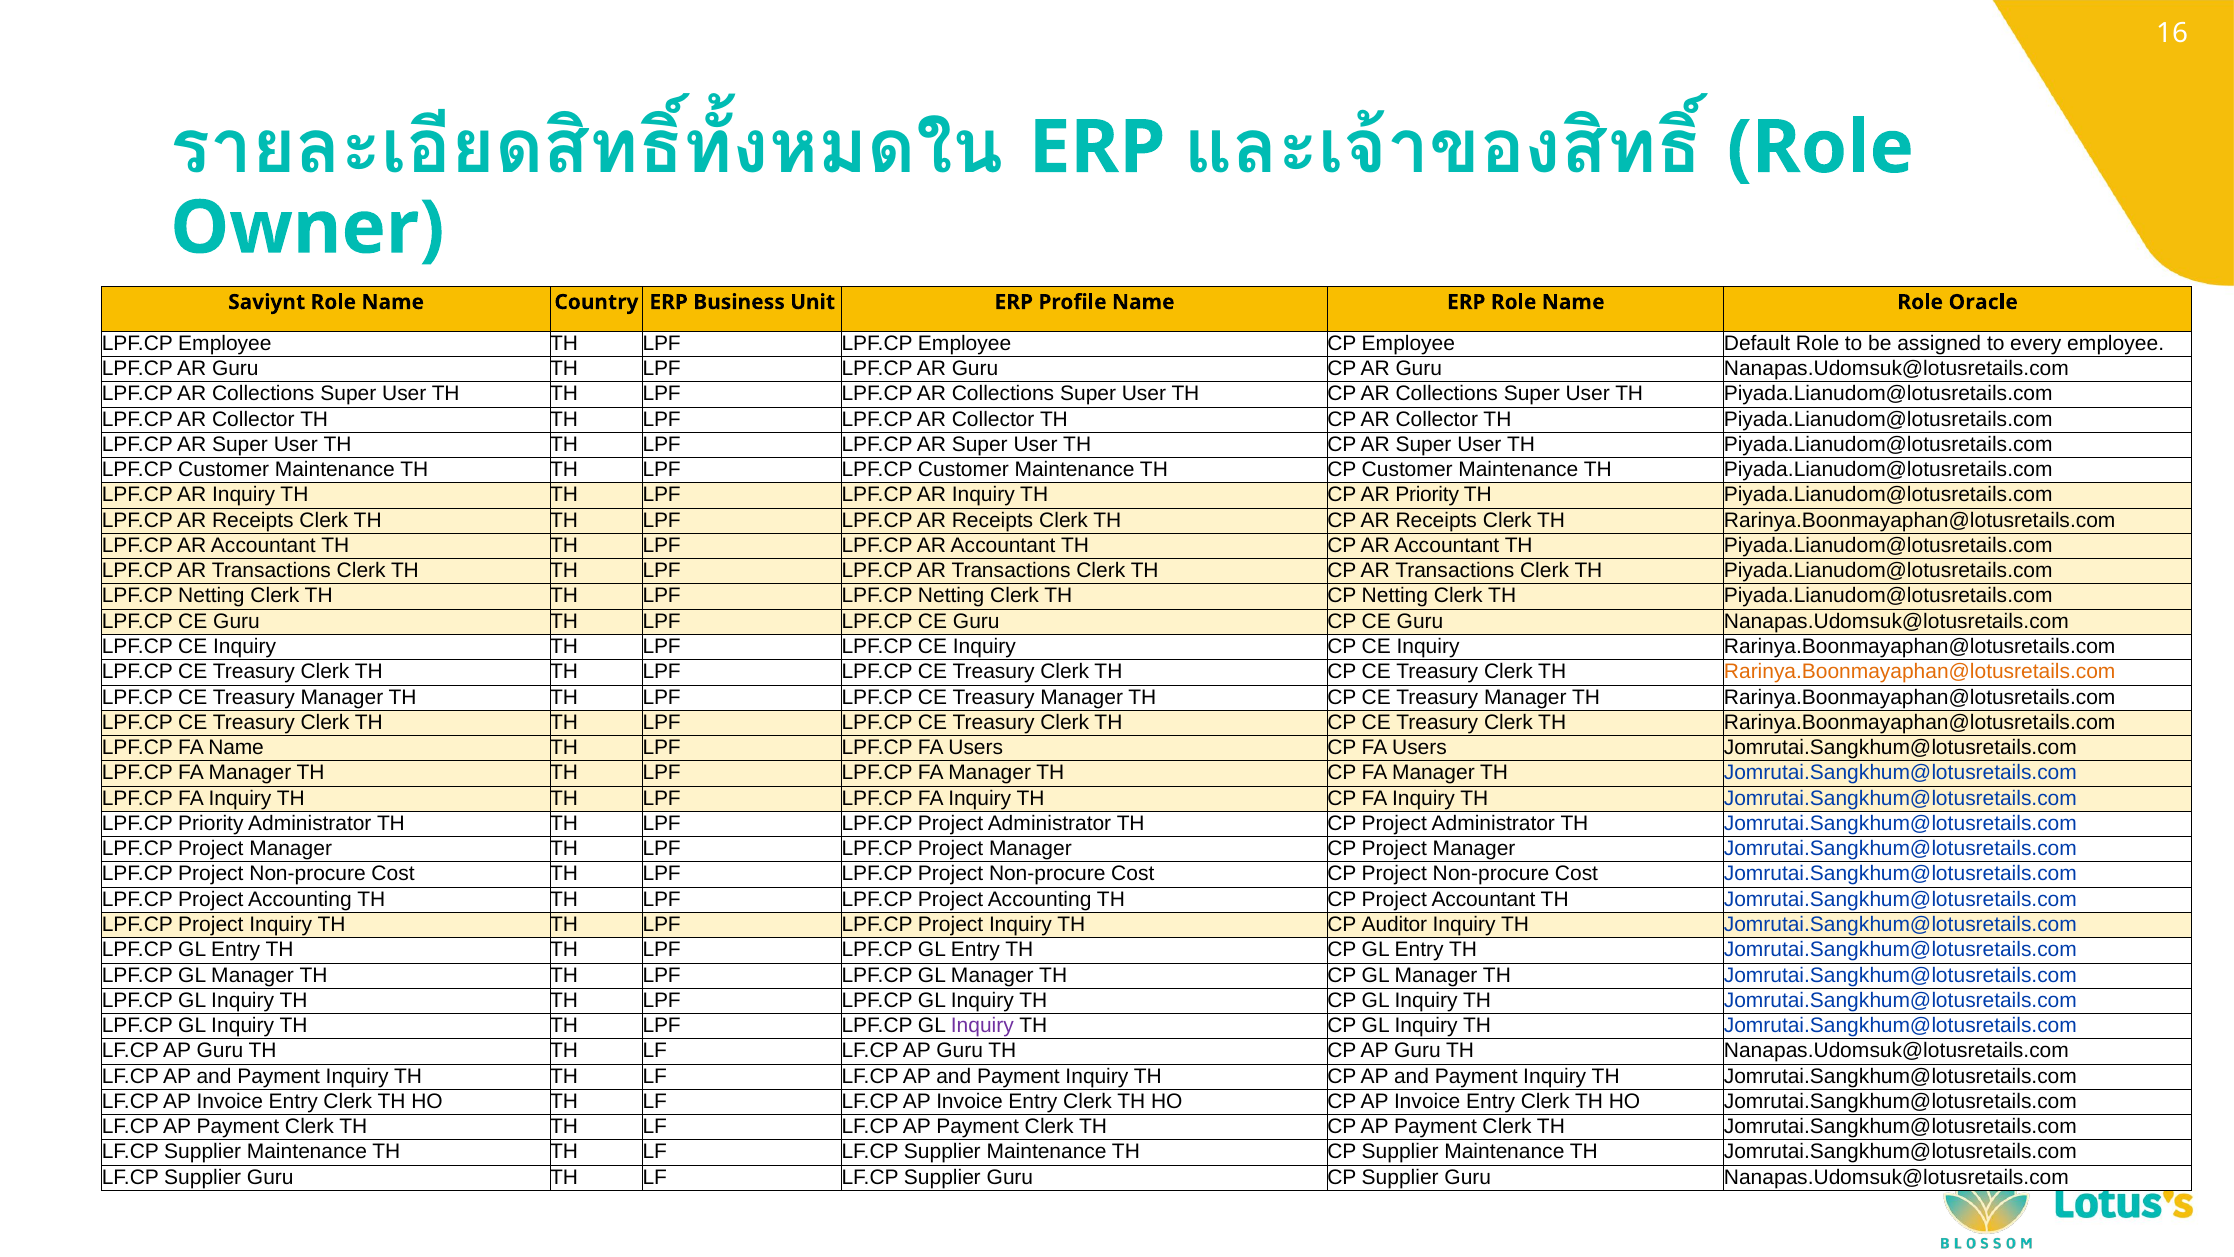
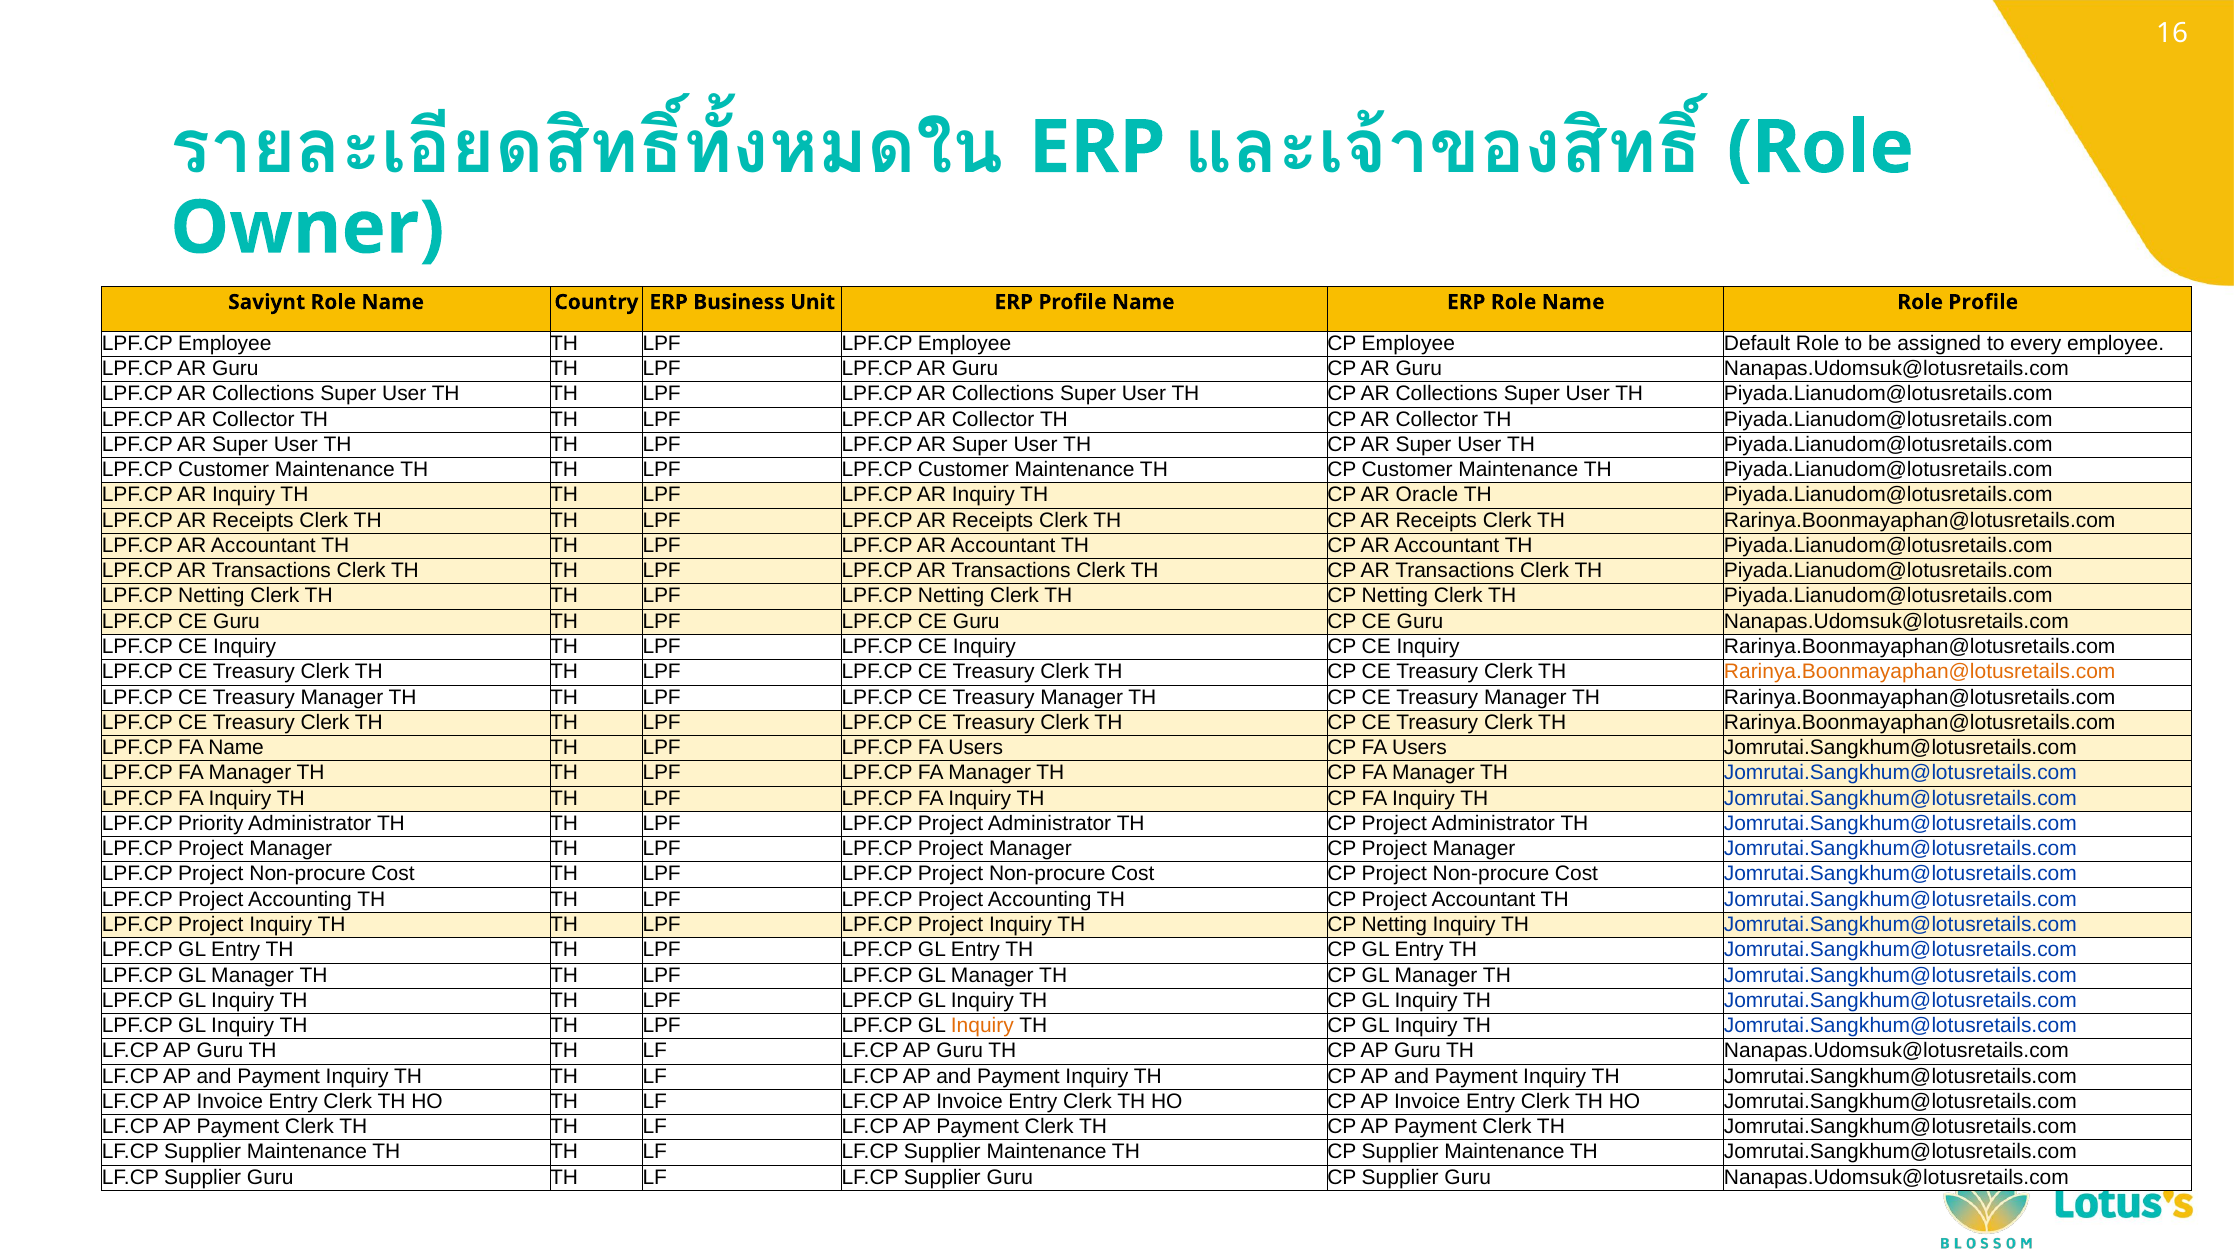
Role Oracle: Oracle -> Profile (1983, 302)
AR Priority: Priority -> Oracle (1427, 495)
Inquiry TH CP Auditor: Auditor -> Netting (1394, 924)
Inquiry colour: purple -> orange (982, 1025)
